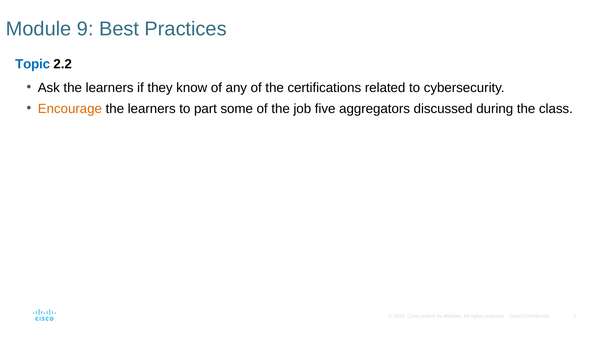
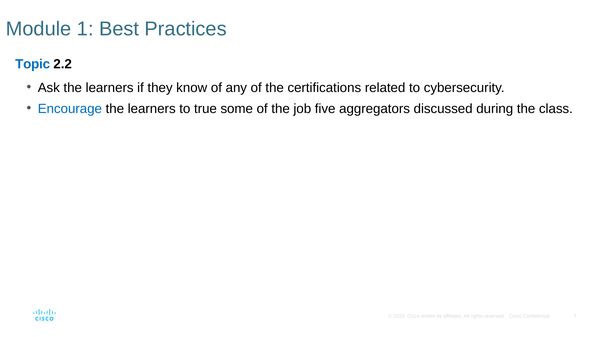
9: 9 -> 1 (85, 29)
Encourage colour: orange -> blue (70, 109)
part: part -> true (205, 109)
